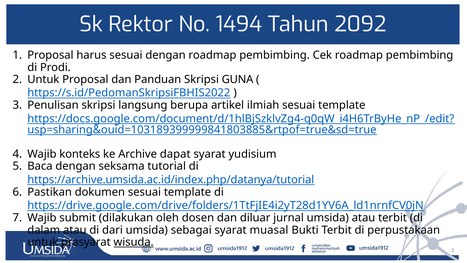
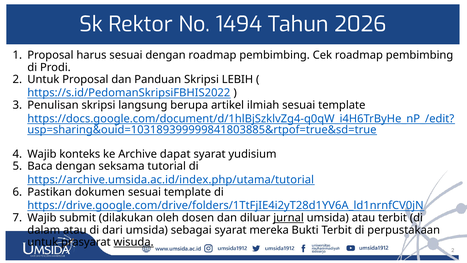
2092: 2092 -> 2026 (360, 24)
GUNA: GUNA -> LEBIH (237, 79)
https://archive.umsida.ac.id/index.php/datanya/tutorial: https://archive.umsida.ac.id/index.php/datanya/tutorial -> https://archive.umsida.ac.id/index.php/utama/tutorial (171, 179)
jurnal underline: none -> present (289, 218)
muasal: muasal -> mereka (269, 230)
